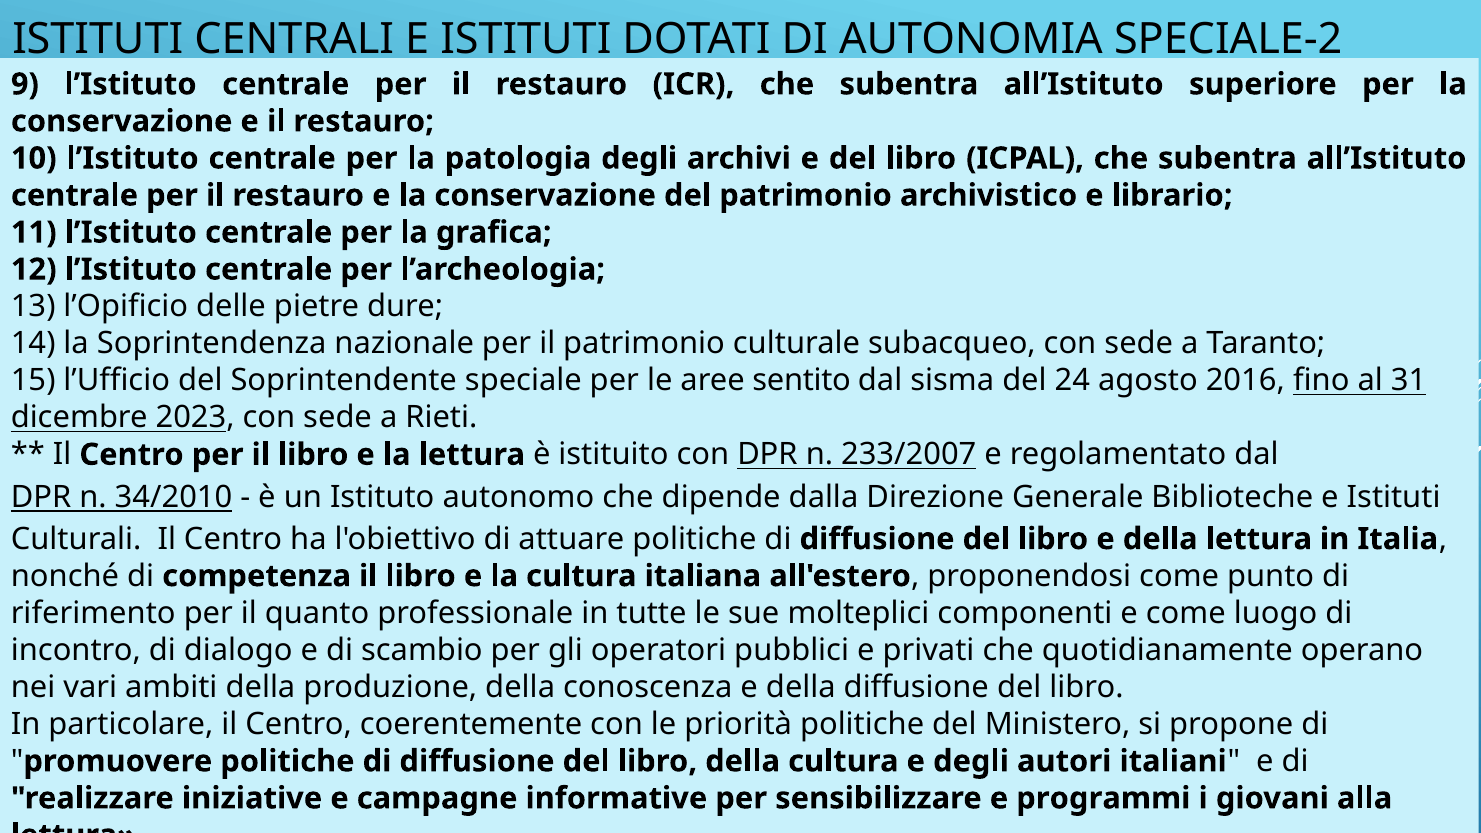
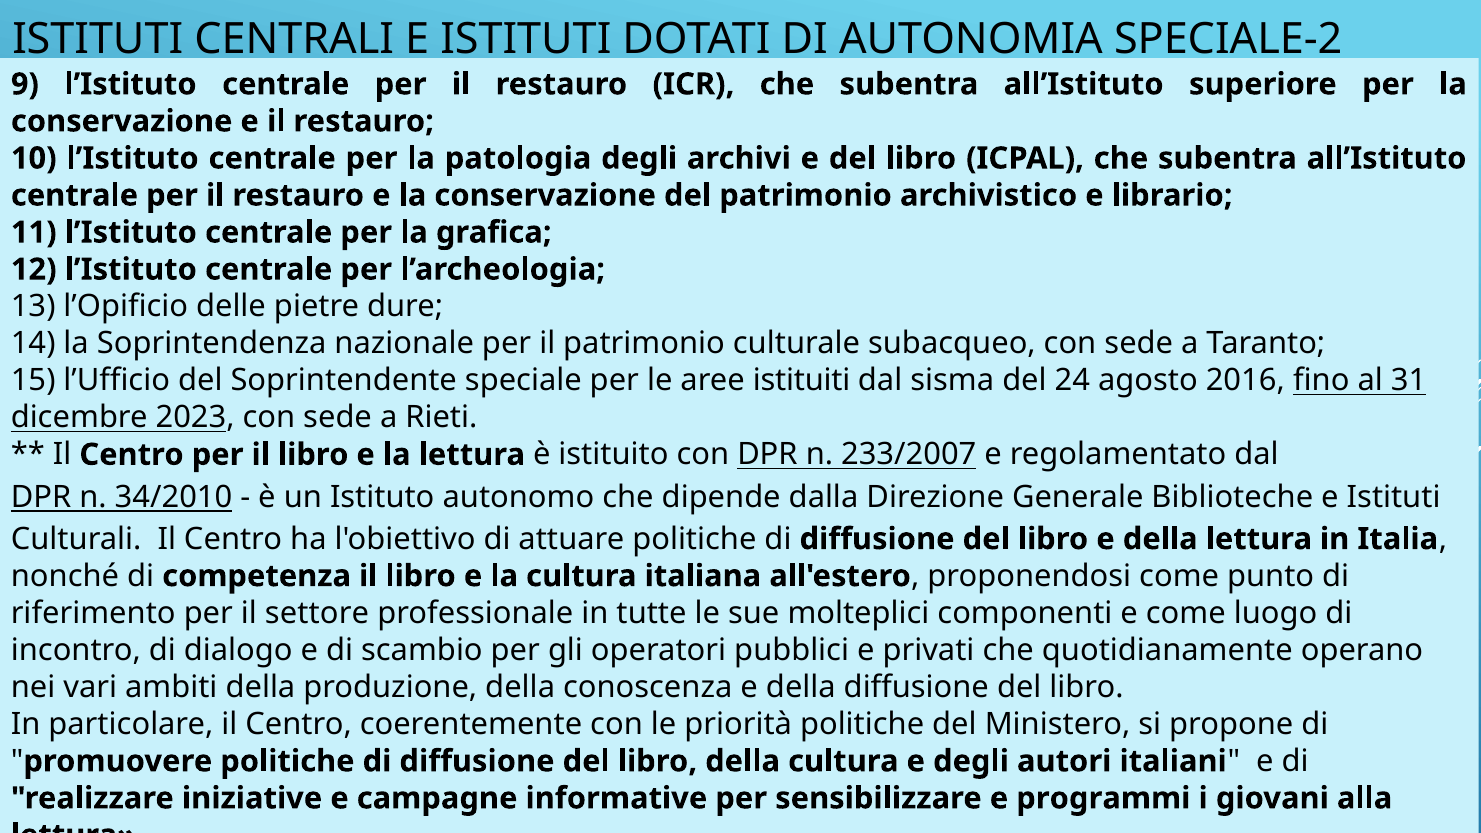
sentito: sentito -> istituiti (802, 381)
quanto: quanto -> settore (317, 613)
